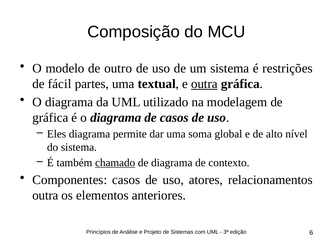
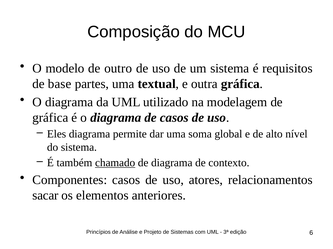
restrições: restrições -> requisitos (288, 69)
fácil: fácil -> base (60, 84)
outra underline: present -> none (204, 84)
outra: outra -> sacar (45, 196)
